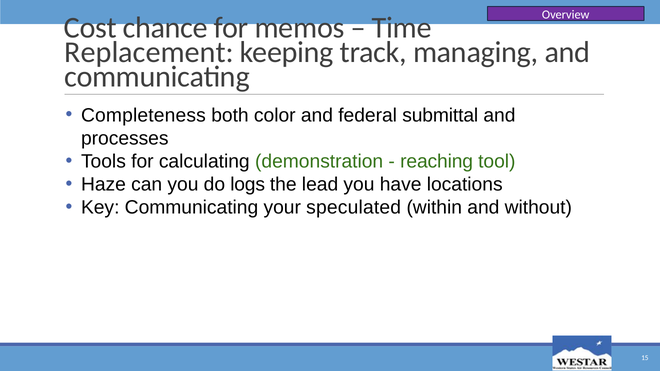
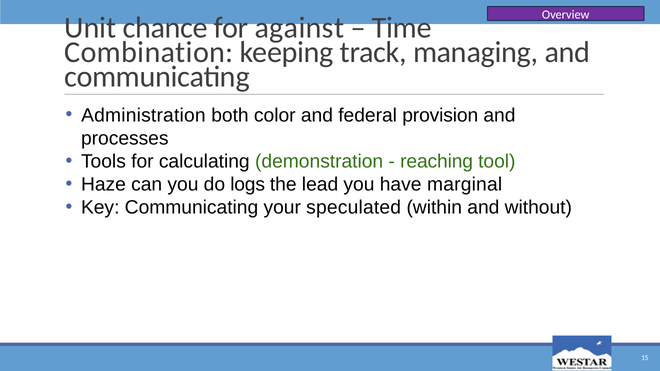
Cost: Cost -> Unit (90, 28)
memos: memos -> against (299, 28)
Replacement: Replacement -> Combination (149, 52)
Completeness: Completeness -> Administration (143, 115)
submittal: submittal -> provision (440, 115)
locations: locations -> marginal (465, 184)
